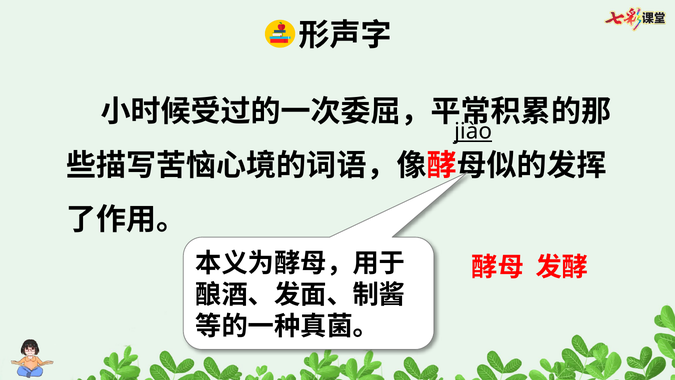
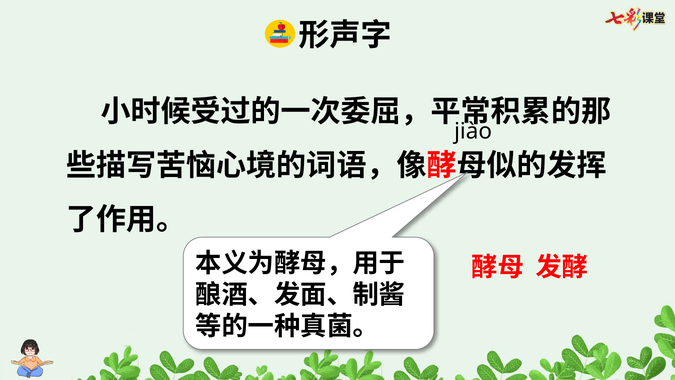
jiào underline: present -> none (473, 131)
